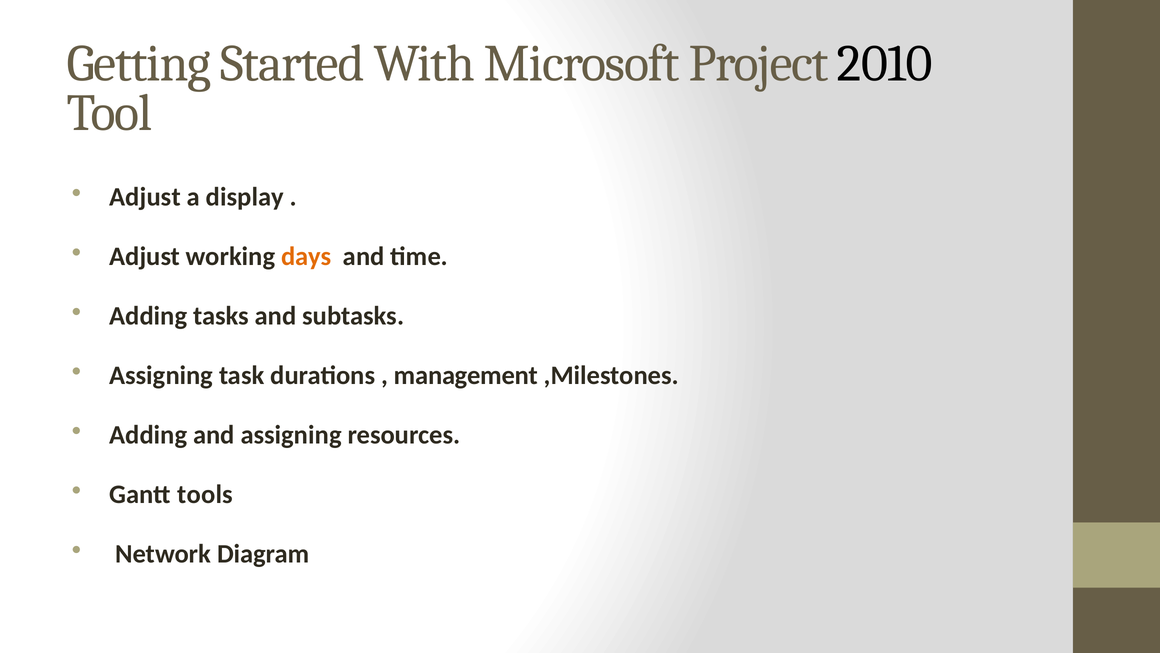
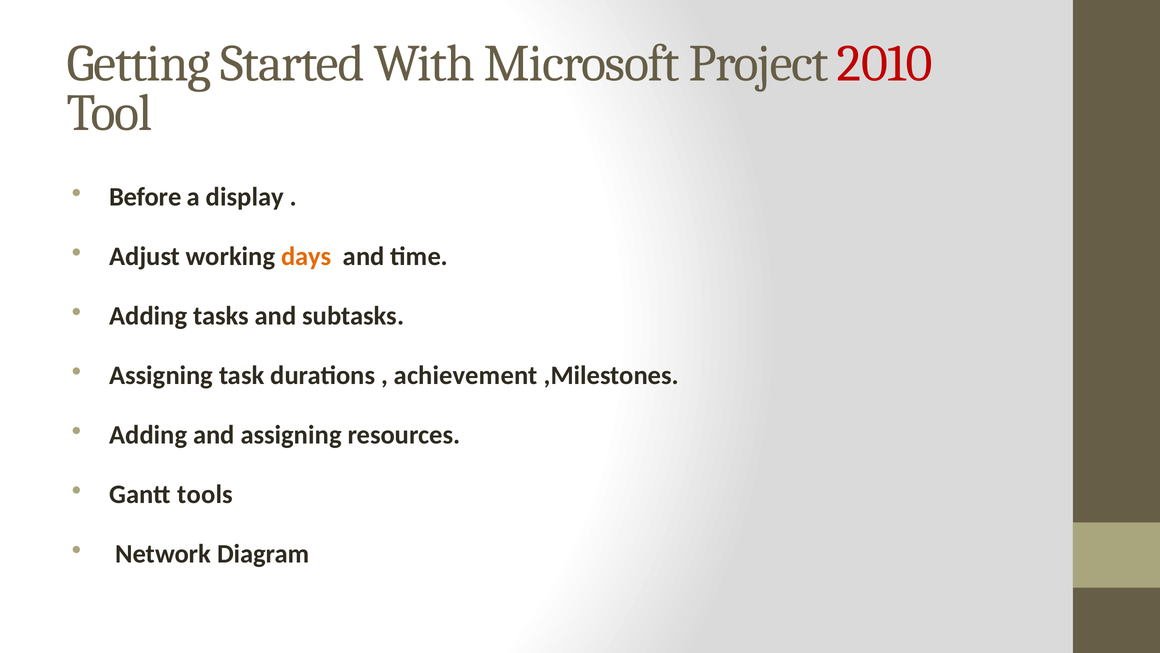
2010 colour: black -> red (885, 63)
Adjust: Adjust -> Before (145, 197)
management: management -> achievement (466, 375)
